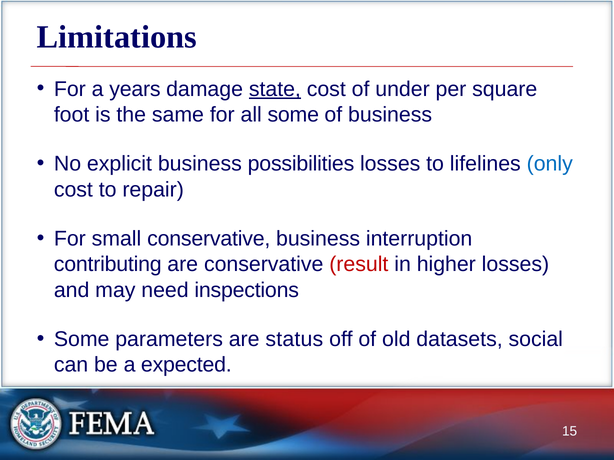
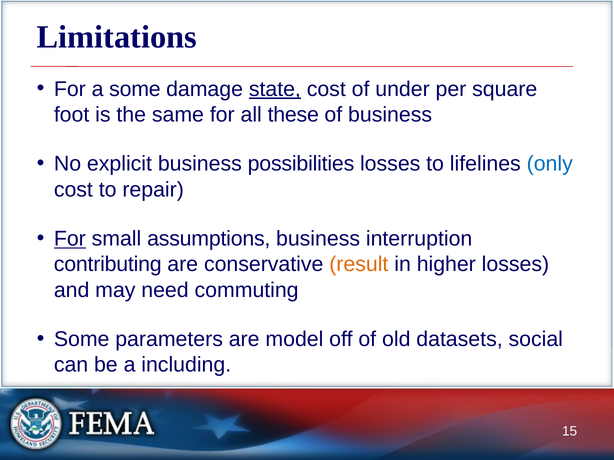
a years: years -> some (135, 89)
all some: some -> these (293, 115)
For underline: none -> present (70, 239)
small conservative: conservative -> assumptions (209, 239)
result colour: red -> orange (359, 265)
inspections: inspections -> commuting (247, 290)
status: status -> model (294, 340)
expected: expected -> including (186, 365)
